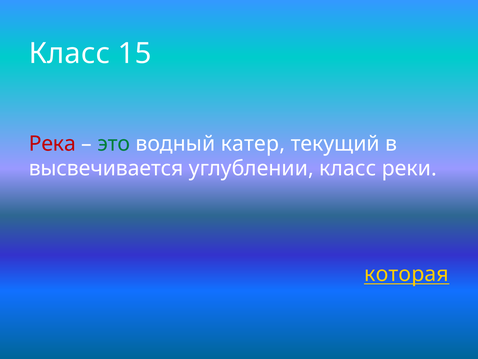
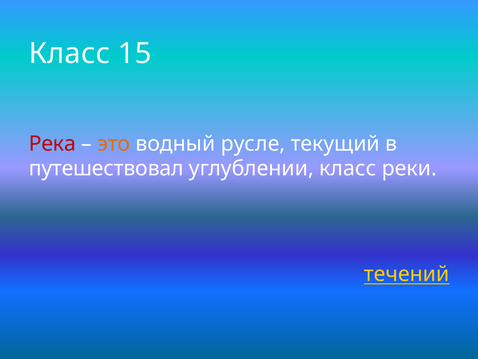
это colour: green -> orange (114, 144)
катер: катер -> русле (253, 144)
высвечивается: высвечивается -> путешествовал (106, 168)
которая: которая -> течений (407, 274)
